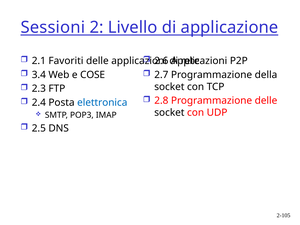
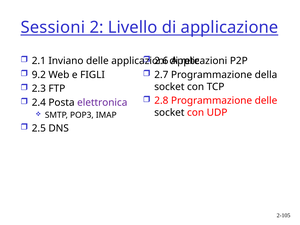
Favoriti: Favoriti -> Inviano (66, 61)
3.4: 3.4 -> 9.2 (39, 75)
COSE: COSE -> FIGLI (93, 75)
elettronica colour: blue -> purple (102, 103)
